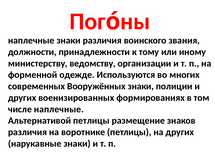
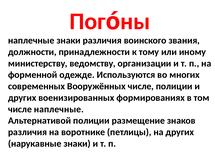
Вооружённых знаки: знаки -> числе (141, 86)
Альтернативой петлицы: петлицы -> полиции (91, 121)
